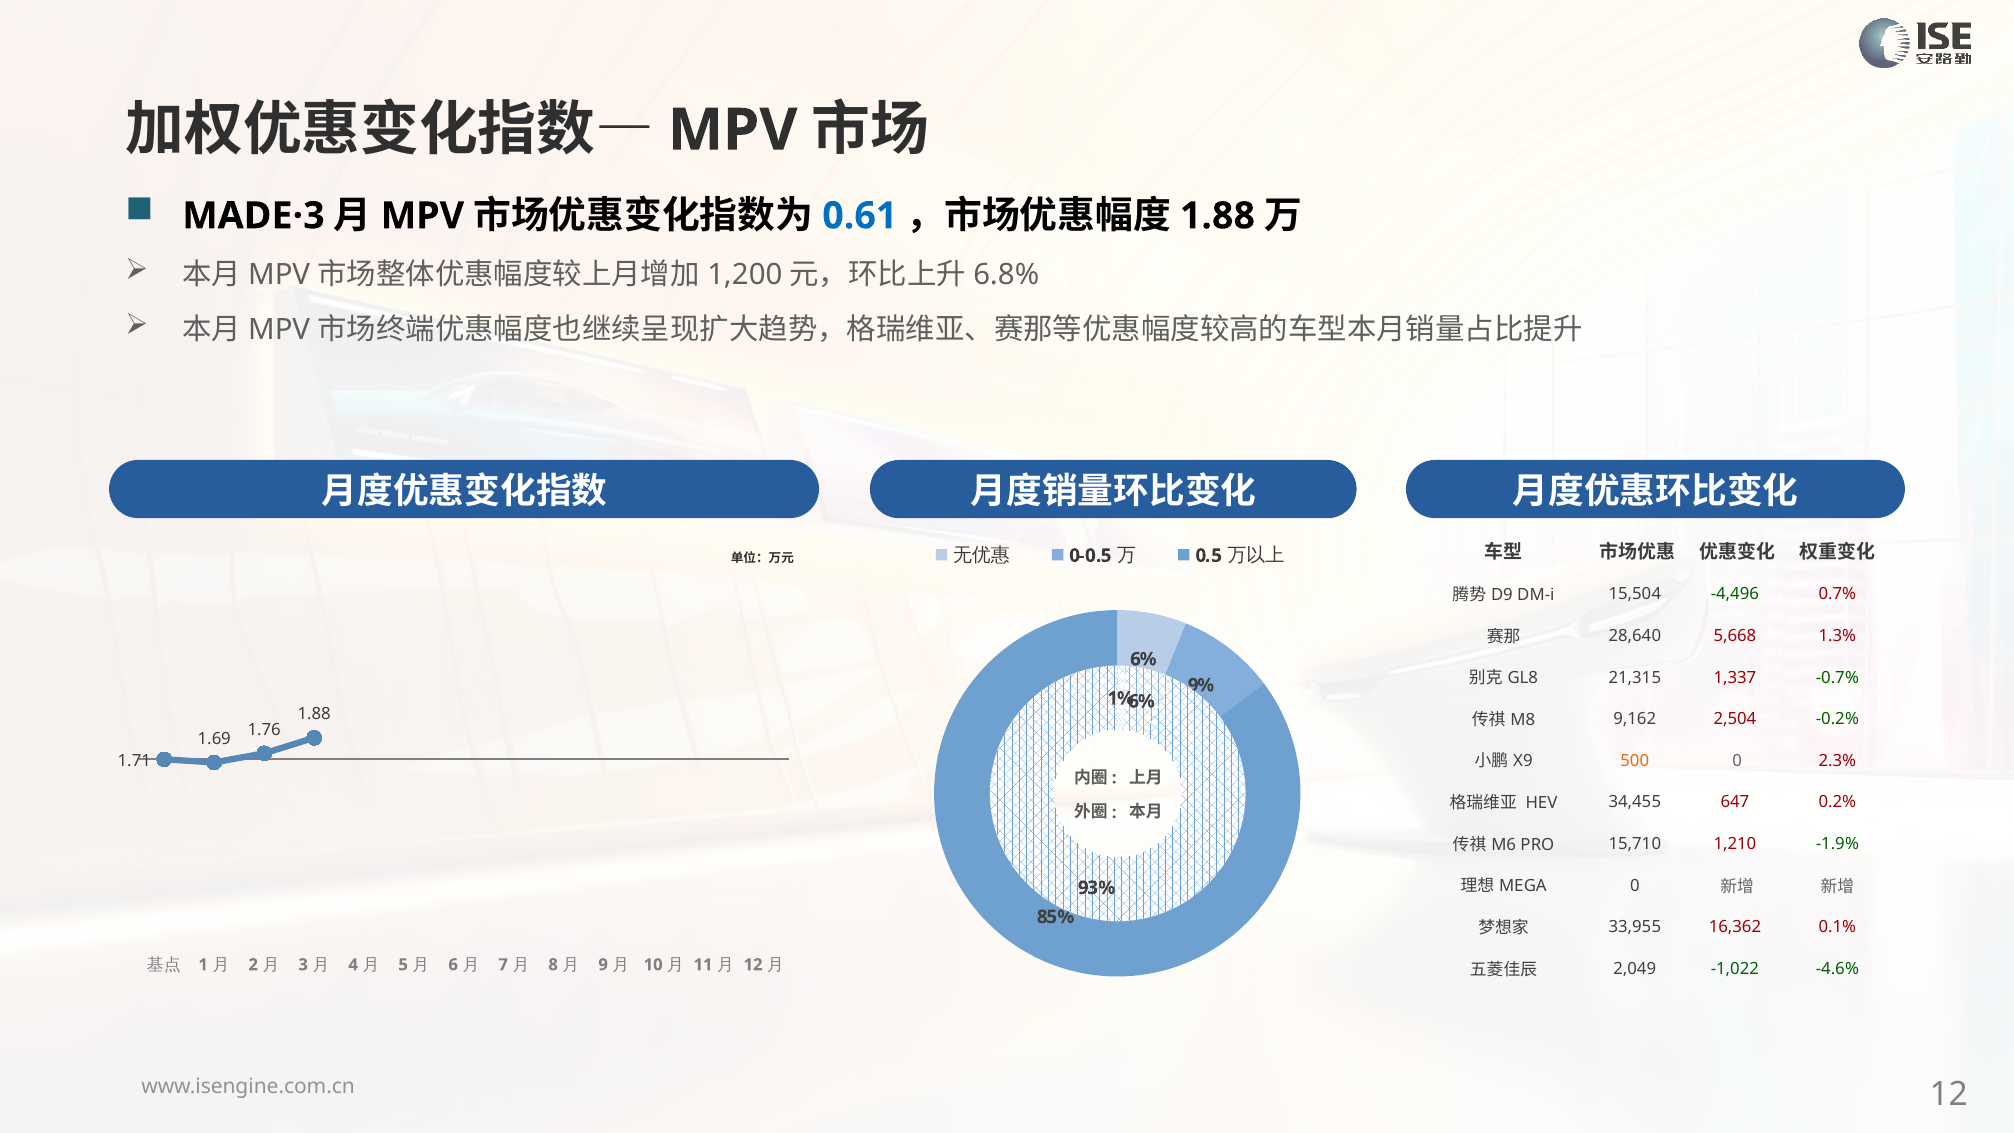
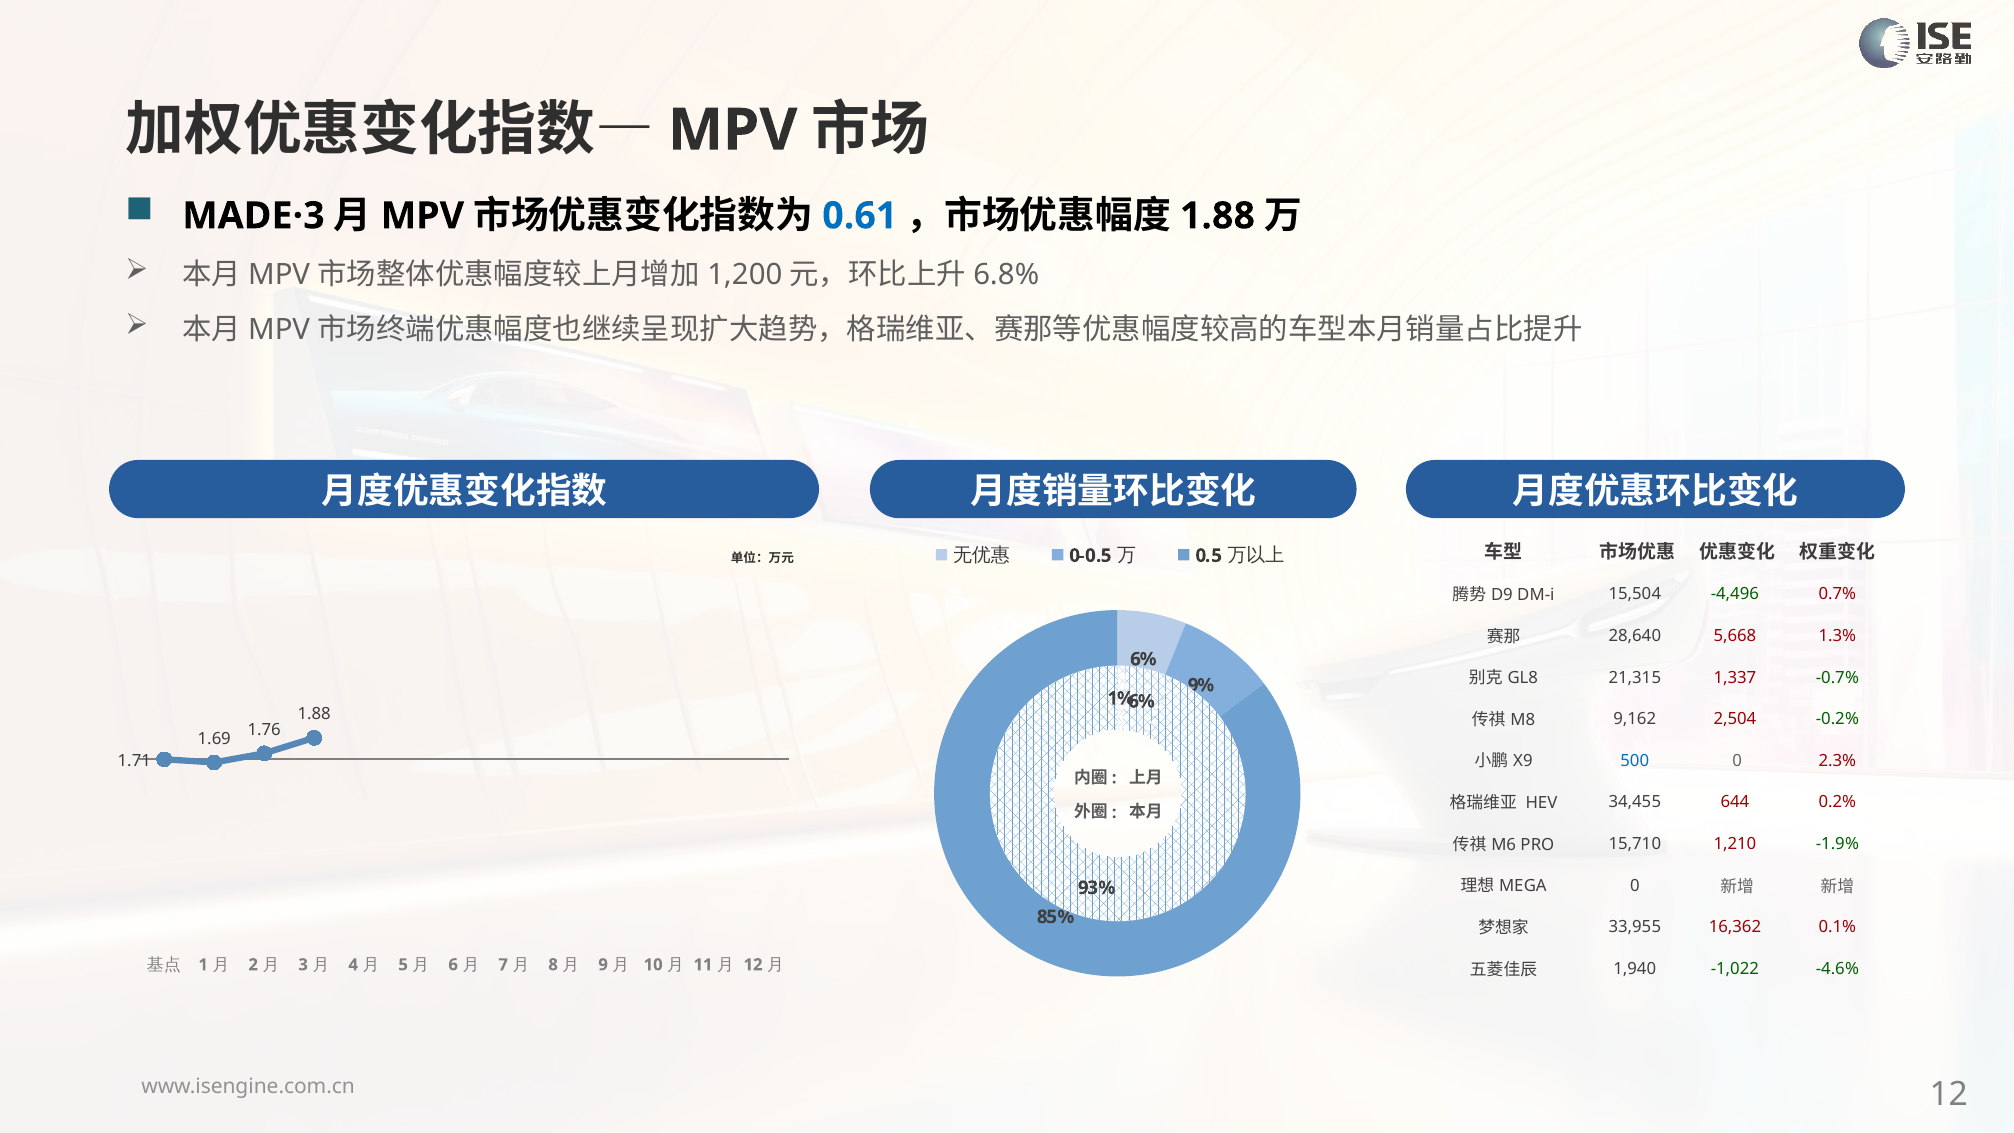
500 colour: orange -> blue (1635, 761)
647: 647 -> 644 (1735, 802)
2,049: 2,049 -> 1,940 (1635, 969)
